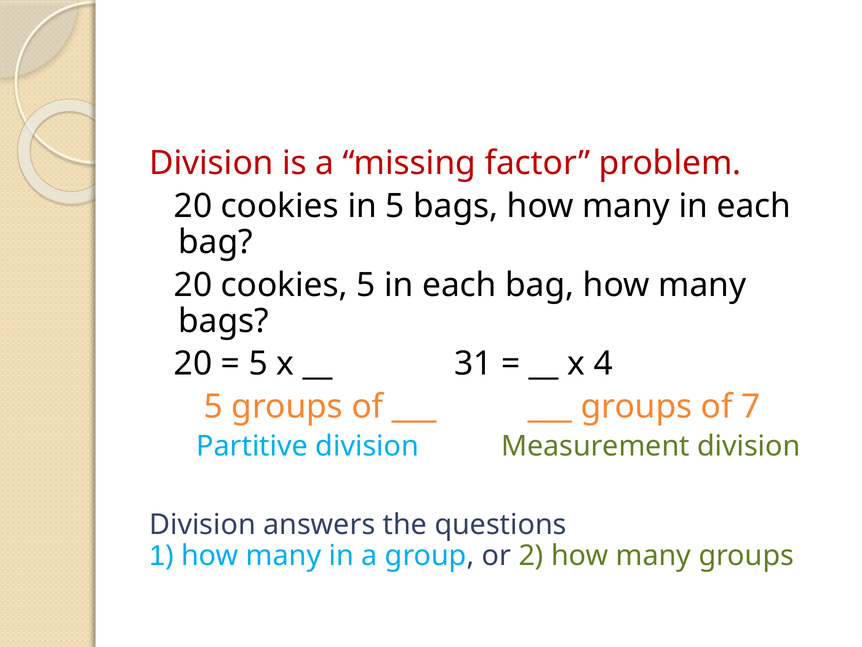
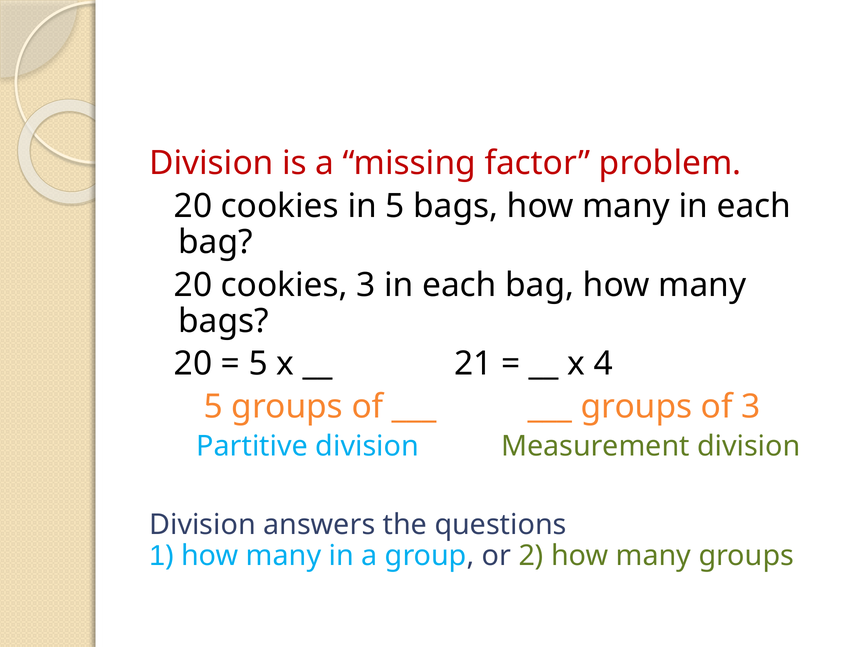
cookies 5: 5 -> 3 (366, 285)
31: 31 -> 21 (473, 364)
of 7: 7 -> 3 (751, 406)
